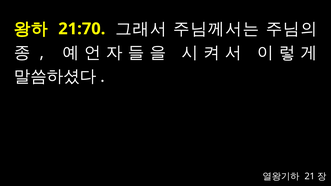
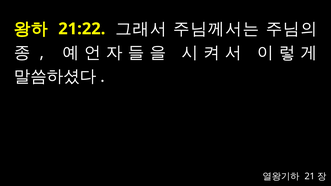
21:70: 21:70 -> 21:22 (82, 29)
